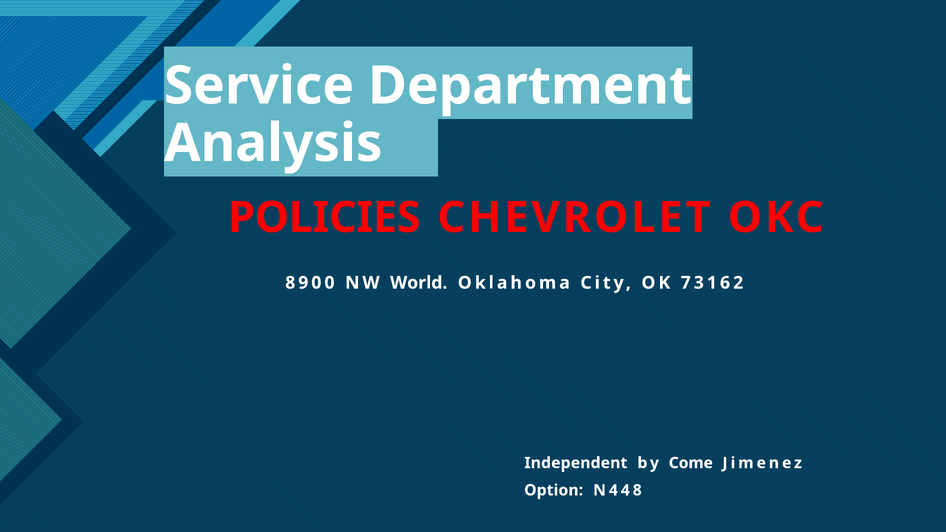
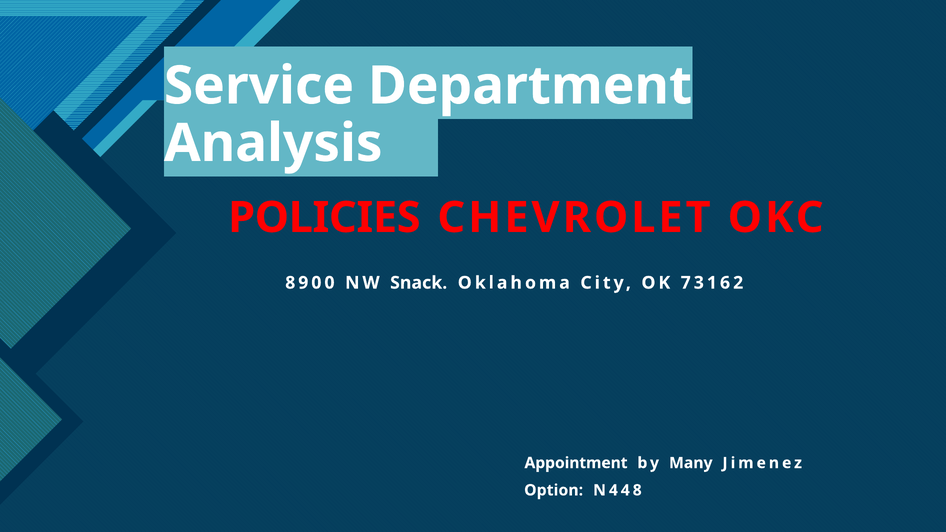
World: World -> Snack (419, 283)
Independent: Independent -> Appointment (576, 463)
Come: Come -> Many (691, 463)
